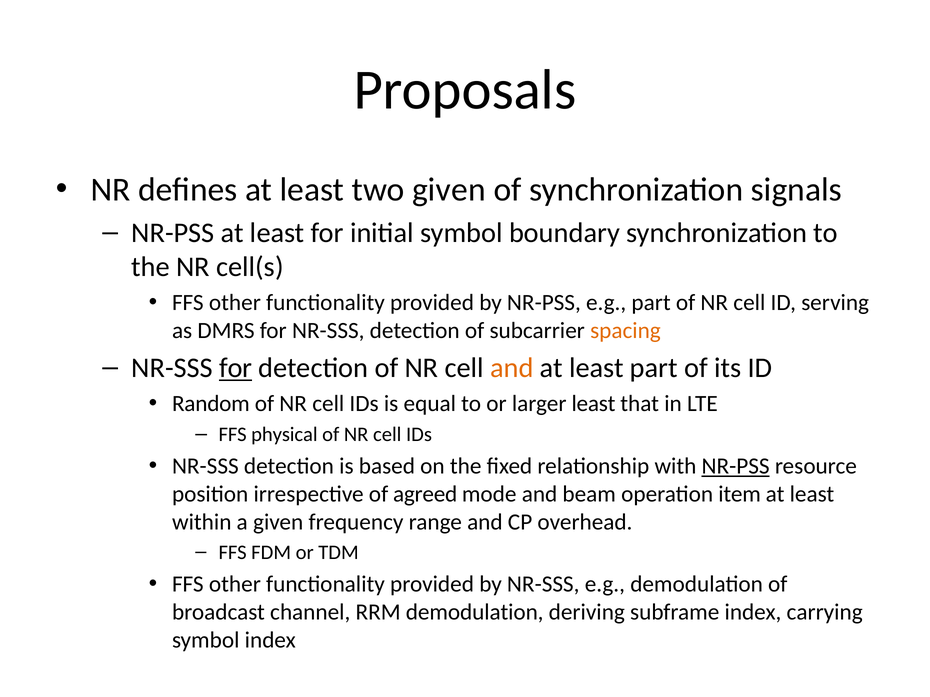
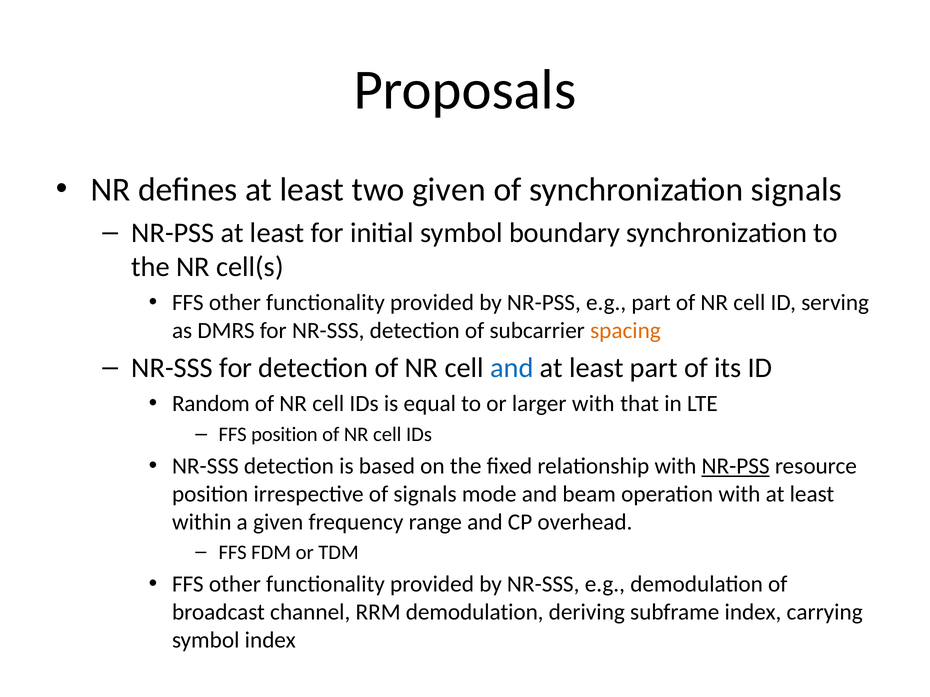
for underline: present -> none (236, 368)
and colour: orange -> blue (512, 368)
larger least: least -> with (593, 404)
FFS physical: physical -> position (284, 435)
of agreed: agreed -> signals (425, 494)
operation item: item -> with (739, 494)
